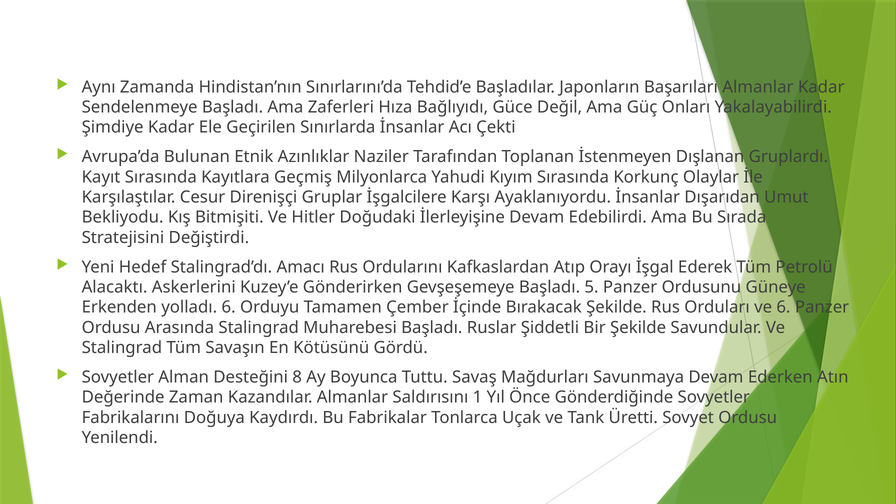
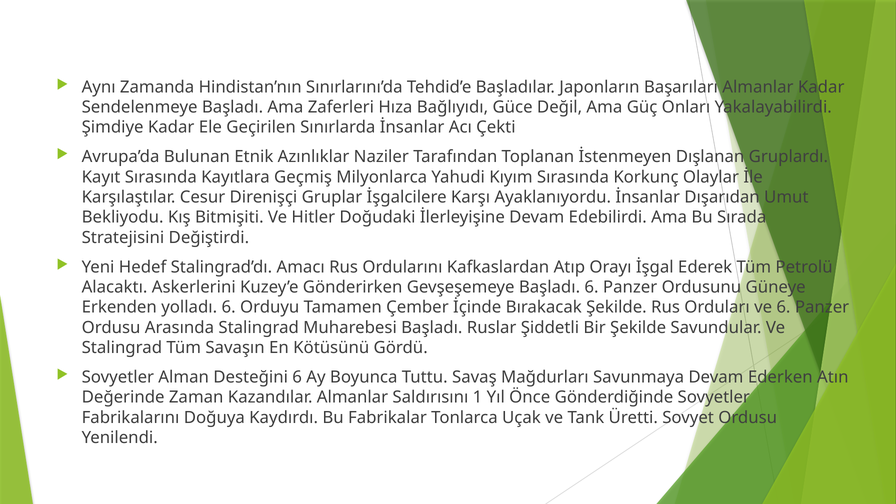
Başladı 5: 5 -> 6 (592, 287)
Desteğini 8: 8 -> 6 (297, 377)
